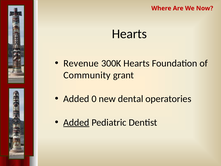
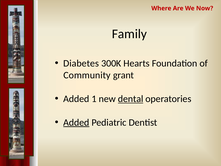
Hearts: Hearts -> Family (129, 34)
Revenue: Revenue -> Diabetes (81, 63)
0: 0 -> 1 (94, 99)
dental underline: none -> present (131, 99)
